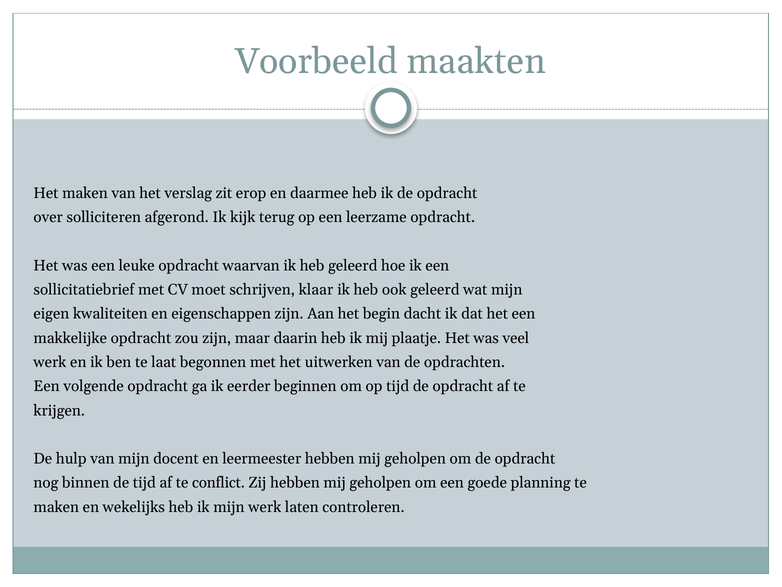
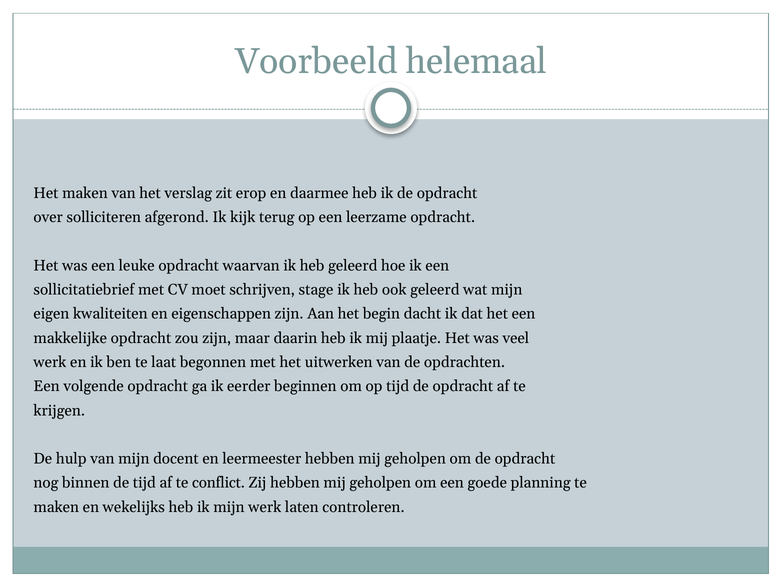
maakten: maakten -> helemaal (476, 62)
klaar: klaar -> stage (316, 289)
